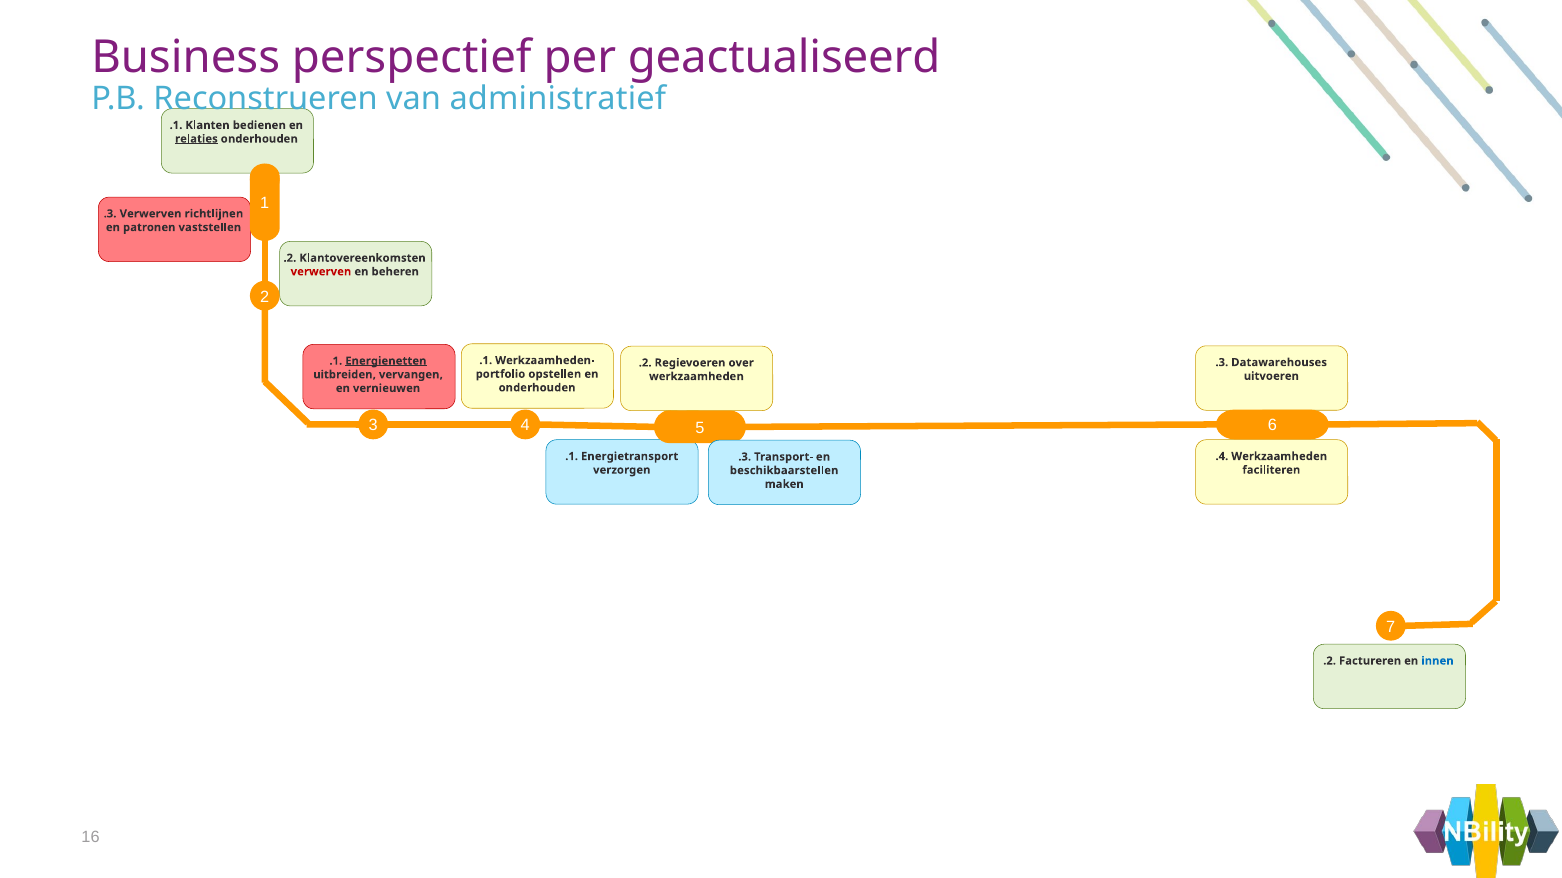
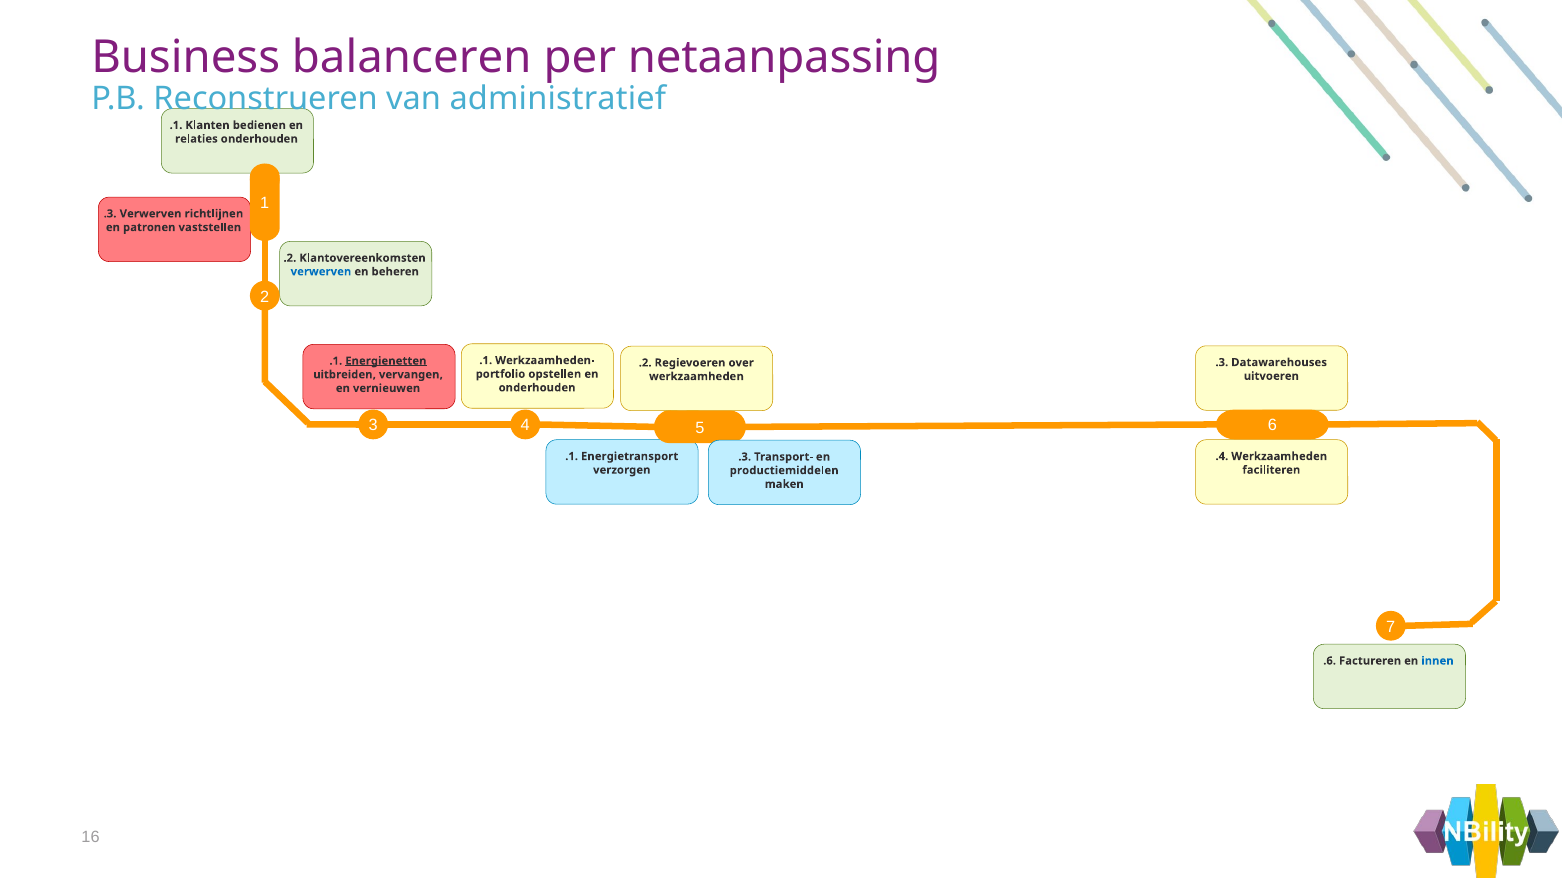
perspectief: perspectief -> balanceren (412, 58)
geactualiseerd: geactualiseerd -> netaanpassing (784, 58)
relaties underline: present -> none (196, 139)
verwerven colour: red -> blue (321, 272)
beschikbaarstellen: beschikbaarstellen -> productiemiddelen (784, 471)
.2: .2 -> .6 (1330, 661)
